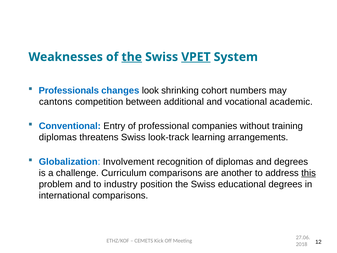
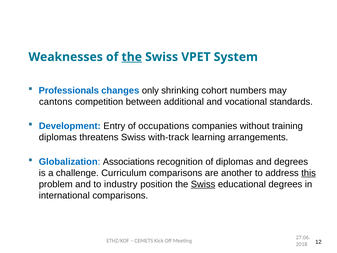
VPET underline: present -> none (196, 57)
look: look -> only (150, 90)
academic: academic -> standards (291, 102)
Conventional: Conventional -> Development (70, 126)
professional: professional -> occupations (164, 126)
look-track: look-track -> with-track (169, 137)
Involvement: Involvement -> Associations (129, 162)
Swiss underline: none -> present (203, 184)
